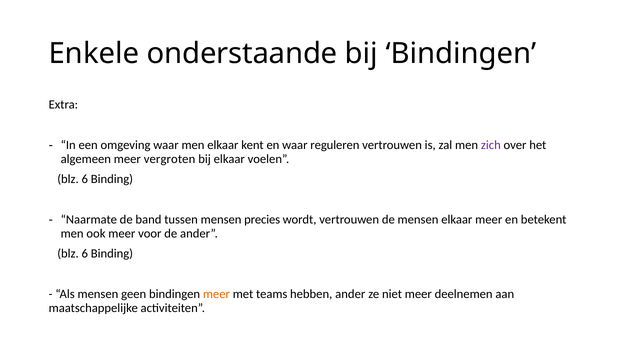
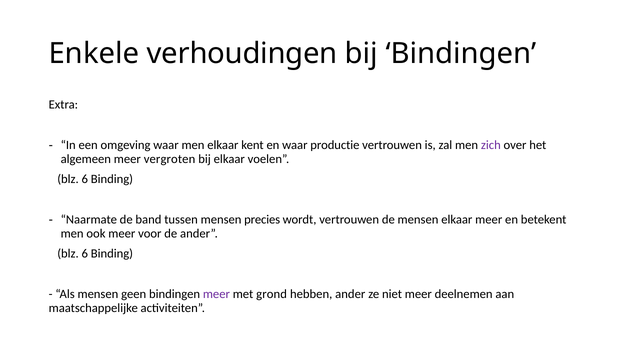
onderstaande: onderstaande -> verhoudingen (242, 54)
reguleren: reguleren -> productie (335, 145)
meer colour: orange -> purple (216, 295)
teams: teams -> grond (272, 295)
